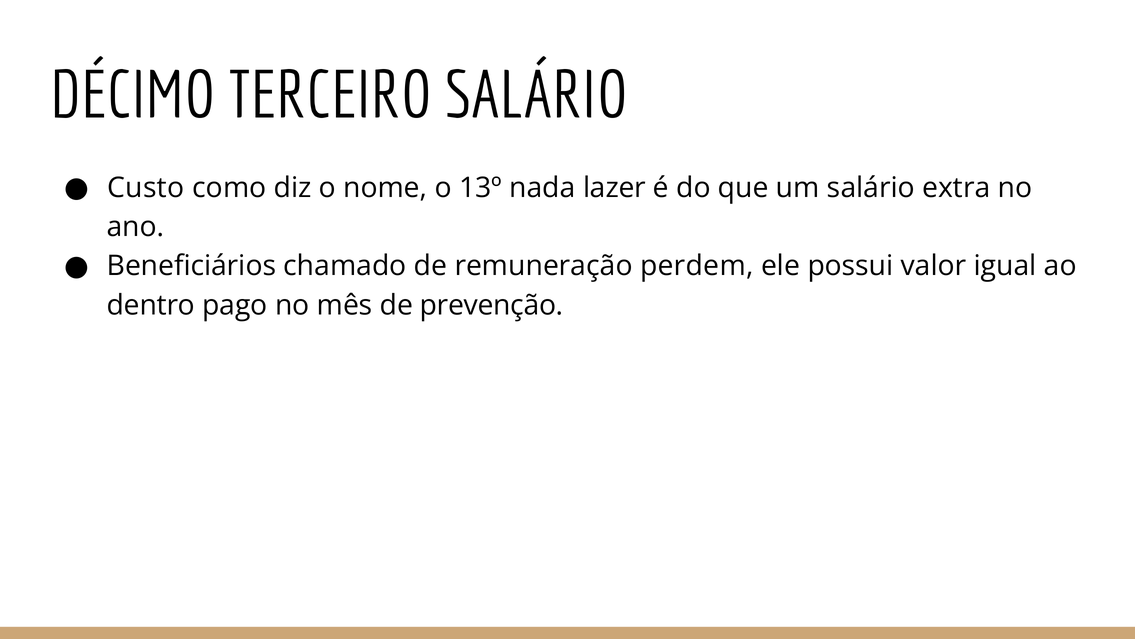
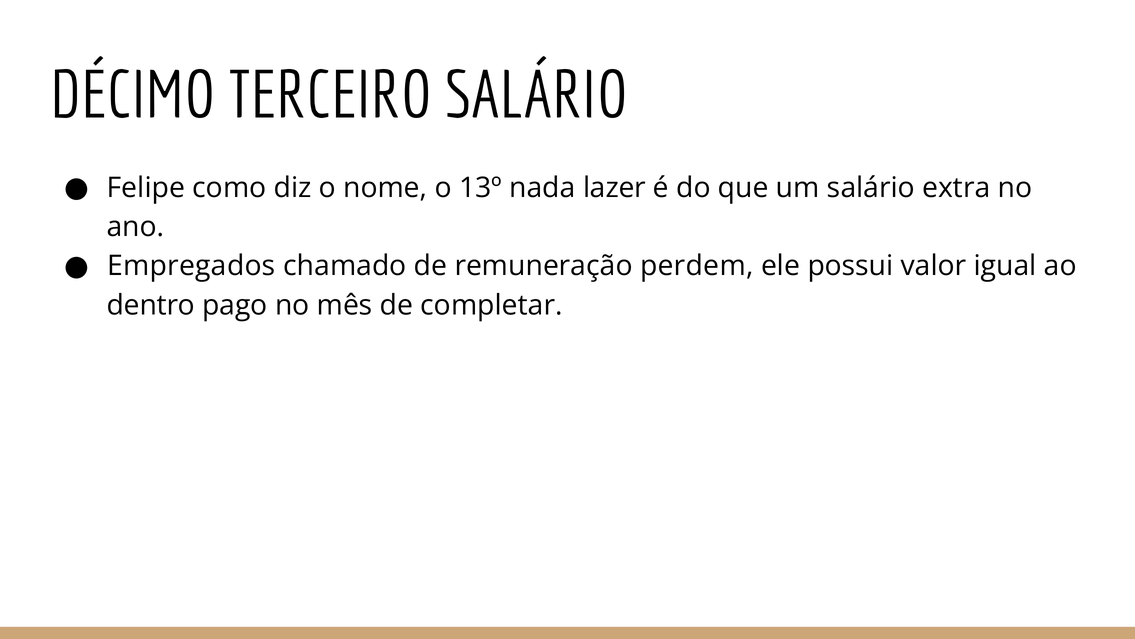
Custo: Custo -> Felipe (146, 188)
Beneficiários: Beneficiários -> Empregados (191, 266)
prevenção: prevenção -> completar (491, 305)
